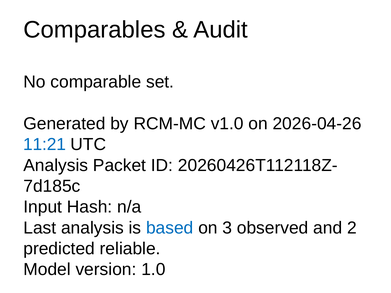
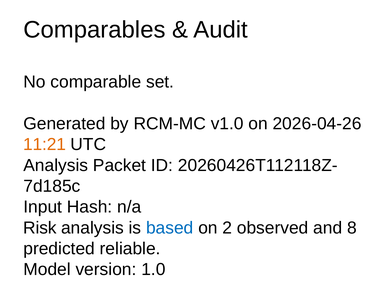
11:21 colour: blue -> orange (45, 145)
Last: Last -> Risk (40, 228)
3: 3 -> 2 (227, 228)
2: 2 -> 8 (352, 228)
